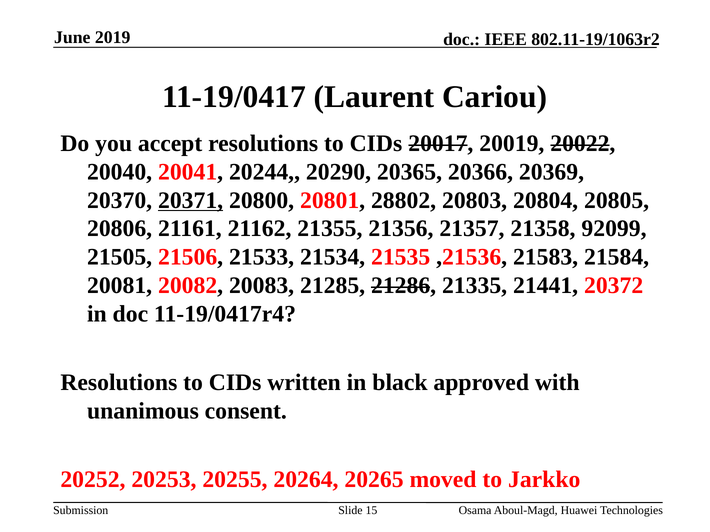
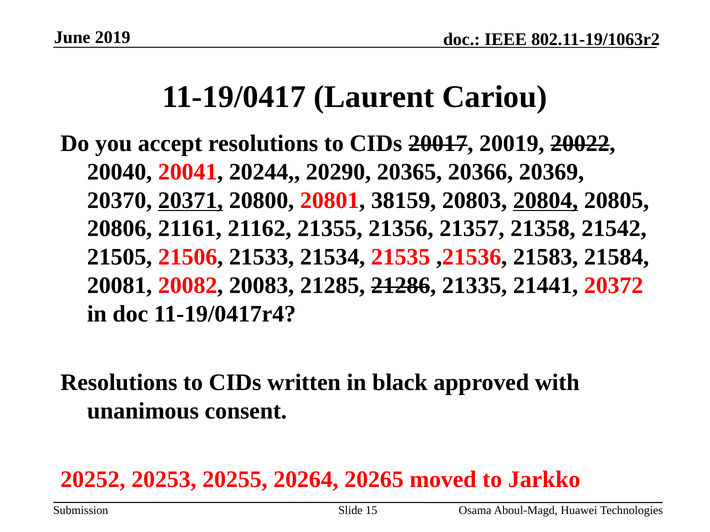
28802: 28802 -> 38159 (404, 200)
20804 underline: none -> present (546, 200)
92099: 92099 -> 21542 (614, 229)
